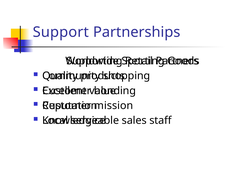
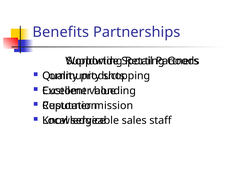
Support: Support -> Benefits (61, 32)
